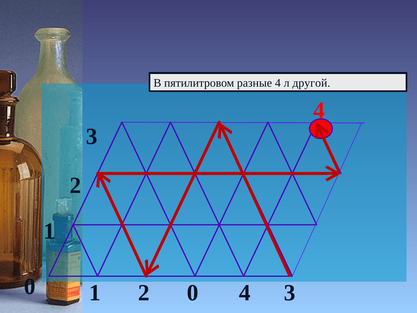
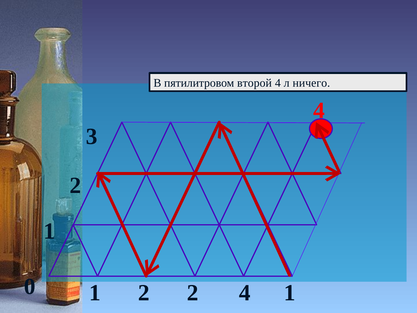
разные: разные -> второй (254, 83)
другой: другой -> ничего (311, 83)
2 0: 0 -> 2 (193, 293)
4 3: 3 -> 1 (290, 293)
